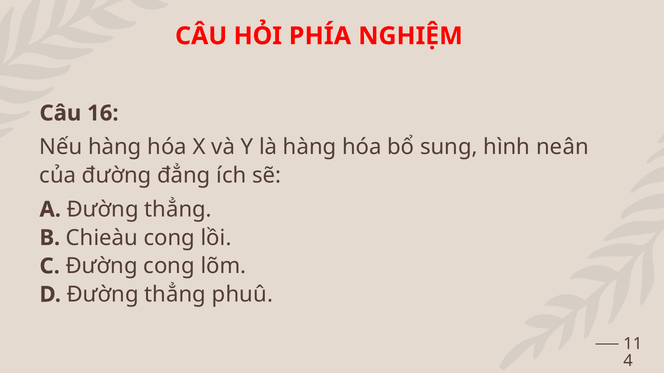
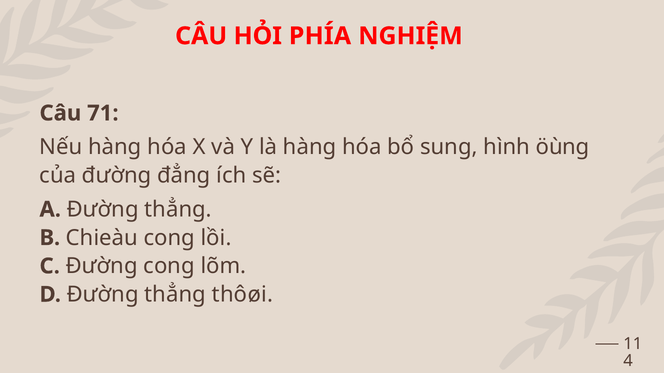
16: 16 -> 71 (103, 113)
neân: neân -> öùng (563, 147)
phuû: phuû -> thôøi (242, 295)
